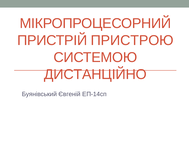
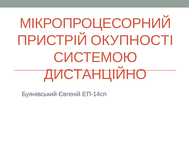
ПРИСТРОЮ: ПРИСТРОЮ -> ОКУПНОСТІ (132, 40)
